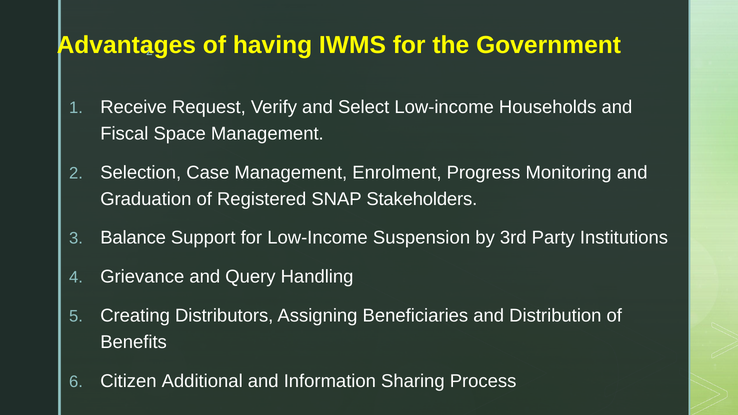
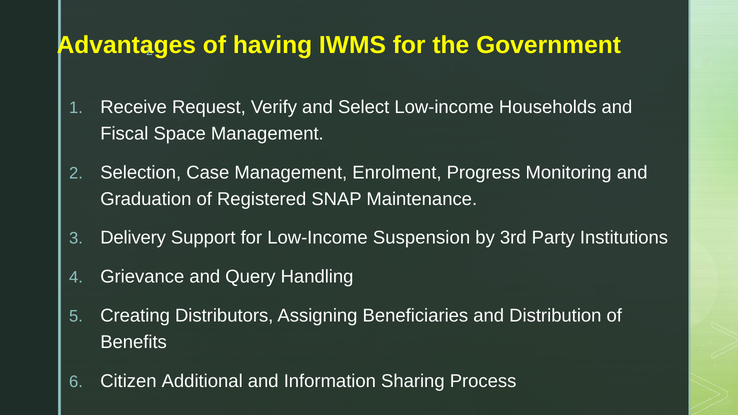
Stakeholders: Stakeholders -> Maintenance (422, 199)
Balance: Balance -> Delivery (133, 238)
